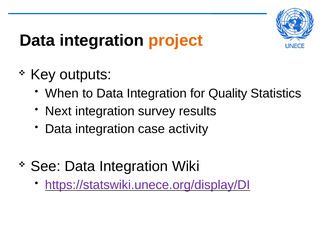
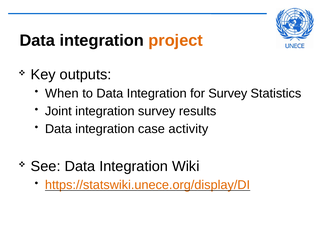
for Quality: Quality -> Survey (228, 94)
Next: Next -> Joint (58, 111)
https://statswiki.unece.org/display/DI colour: purple -> orange (148, 185)
